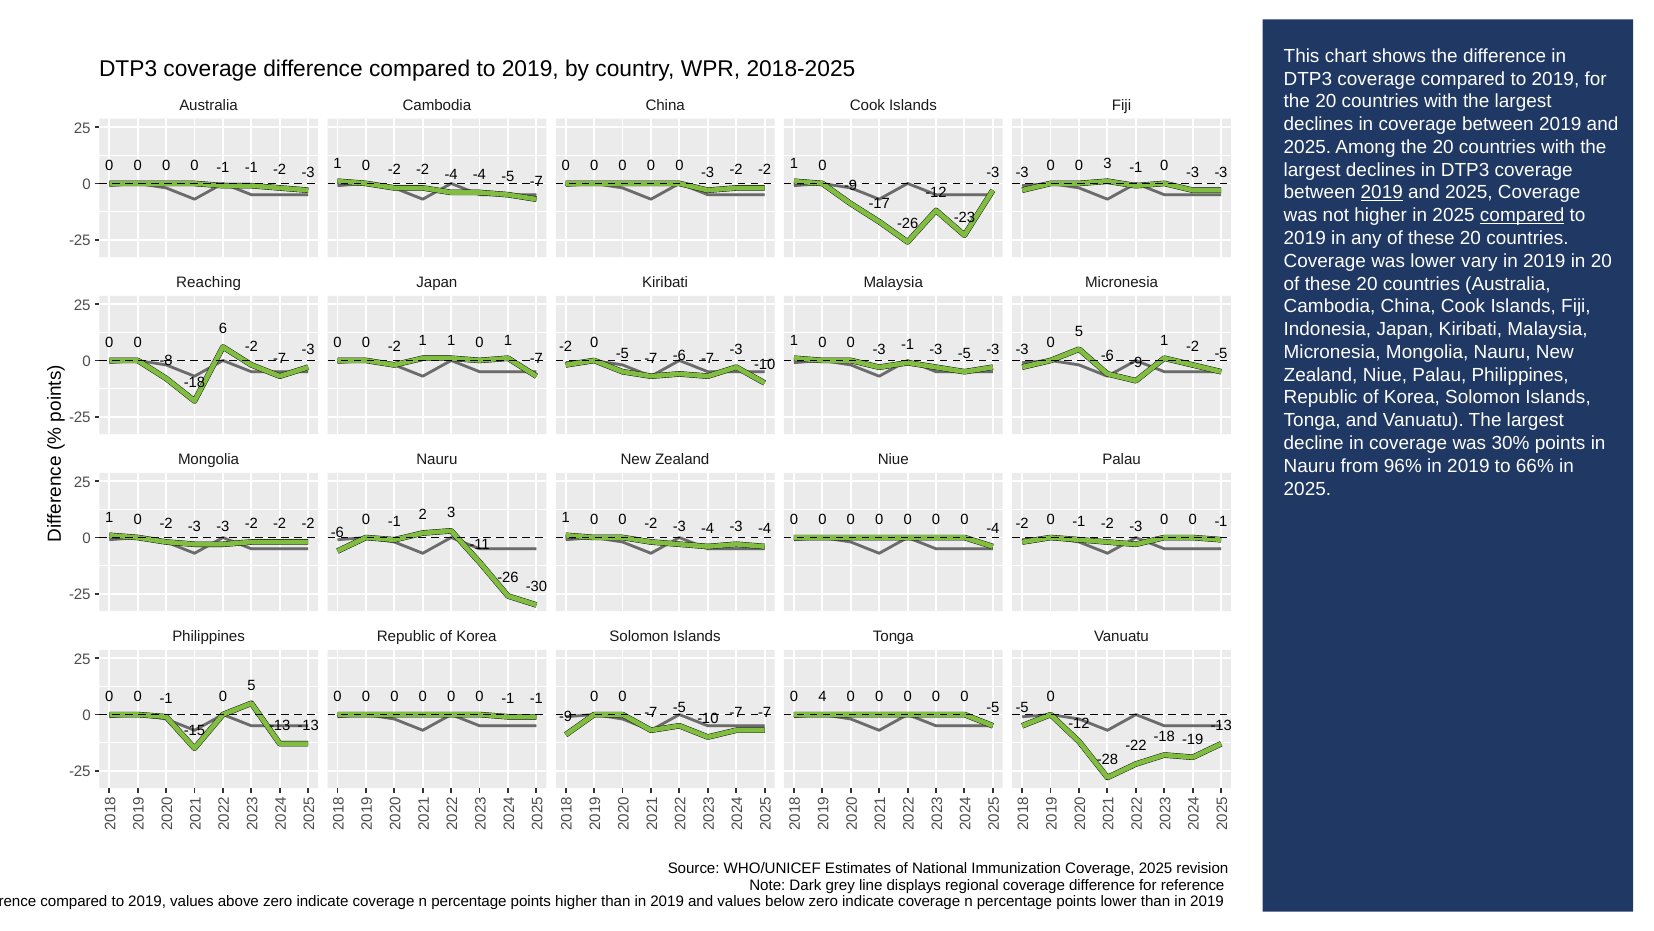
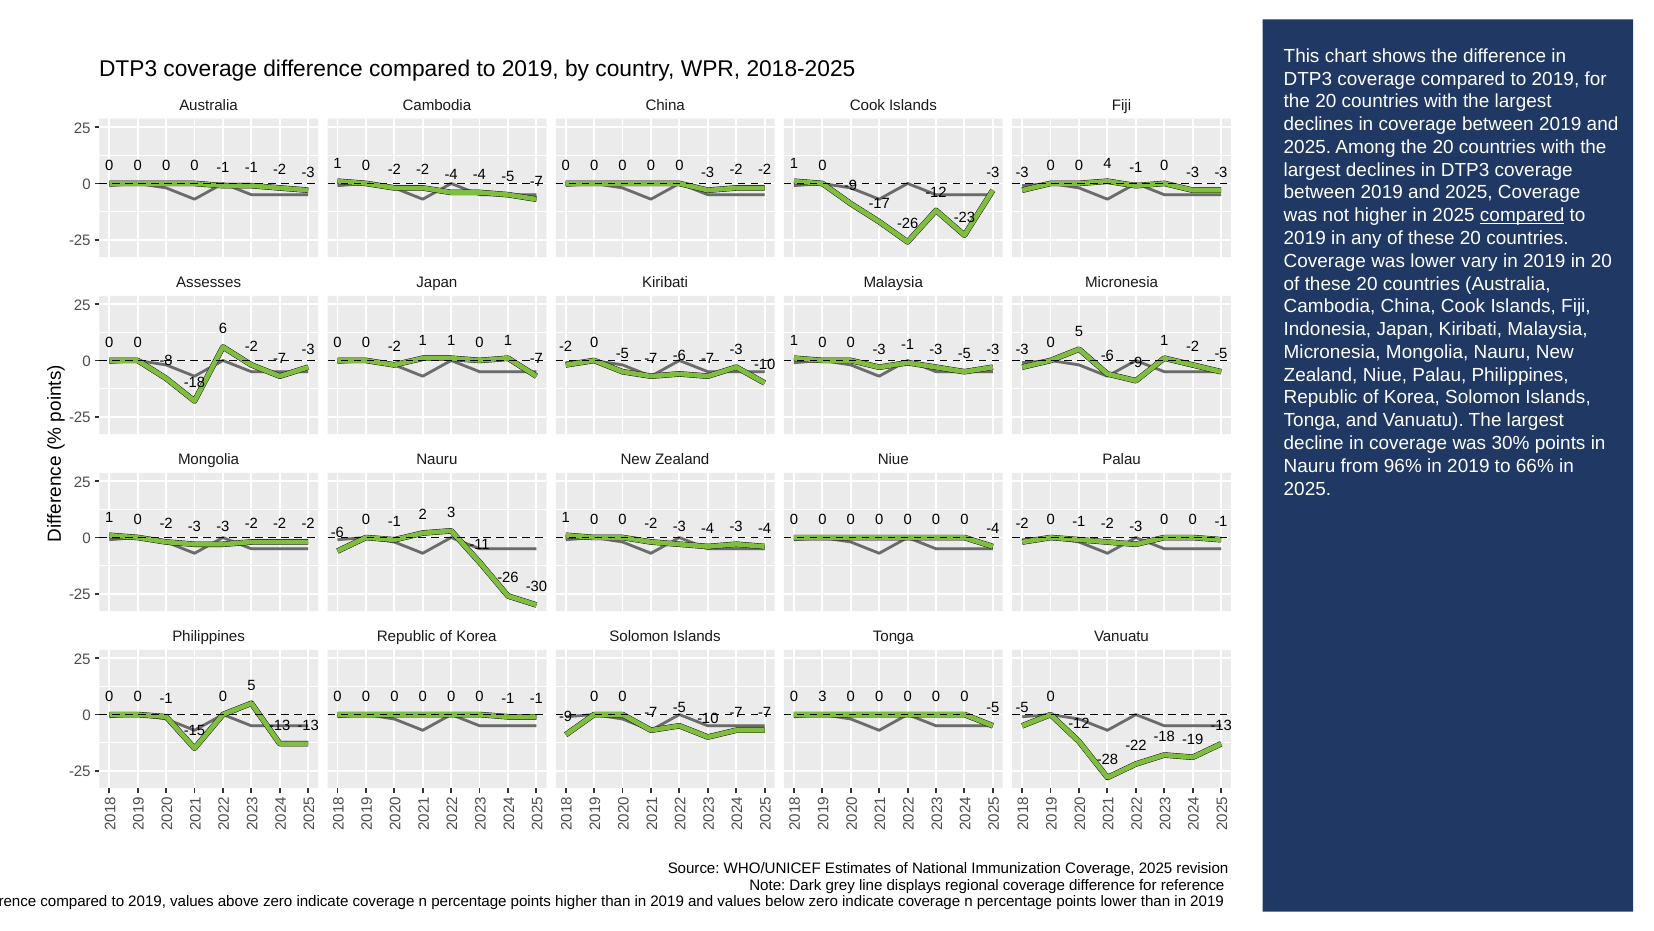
0 3: 3 -> 4 (1107, 163)
2019 underline: present -> none (1382, 193)
Reaching: Reaching -> Assesses (209, 282)
0 4: 4 -> 3 (822, 696)
